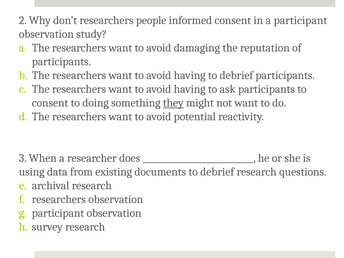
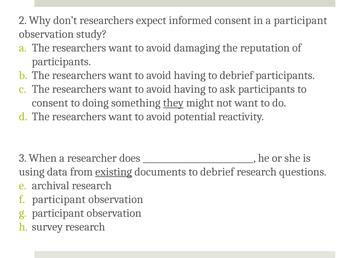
people: people -> expect (151, 20)
existing underline: none -> present (114, 172)
researchers: researchers -> participant (59, 199)
